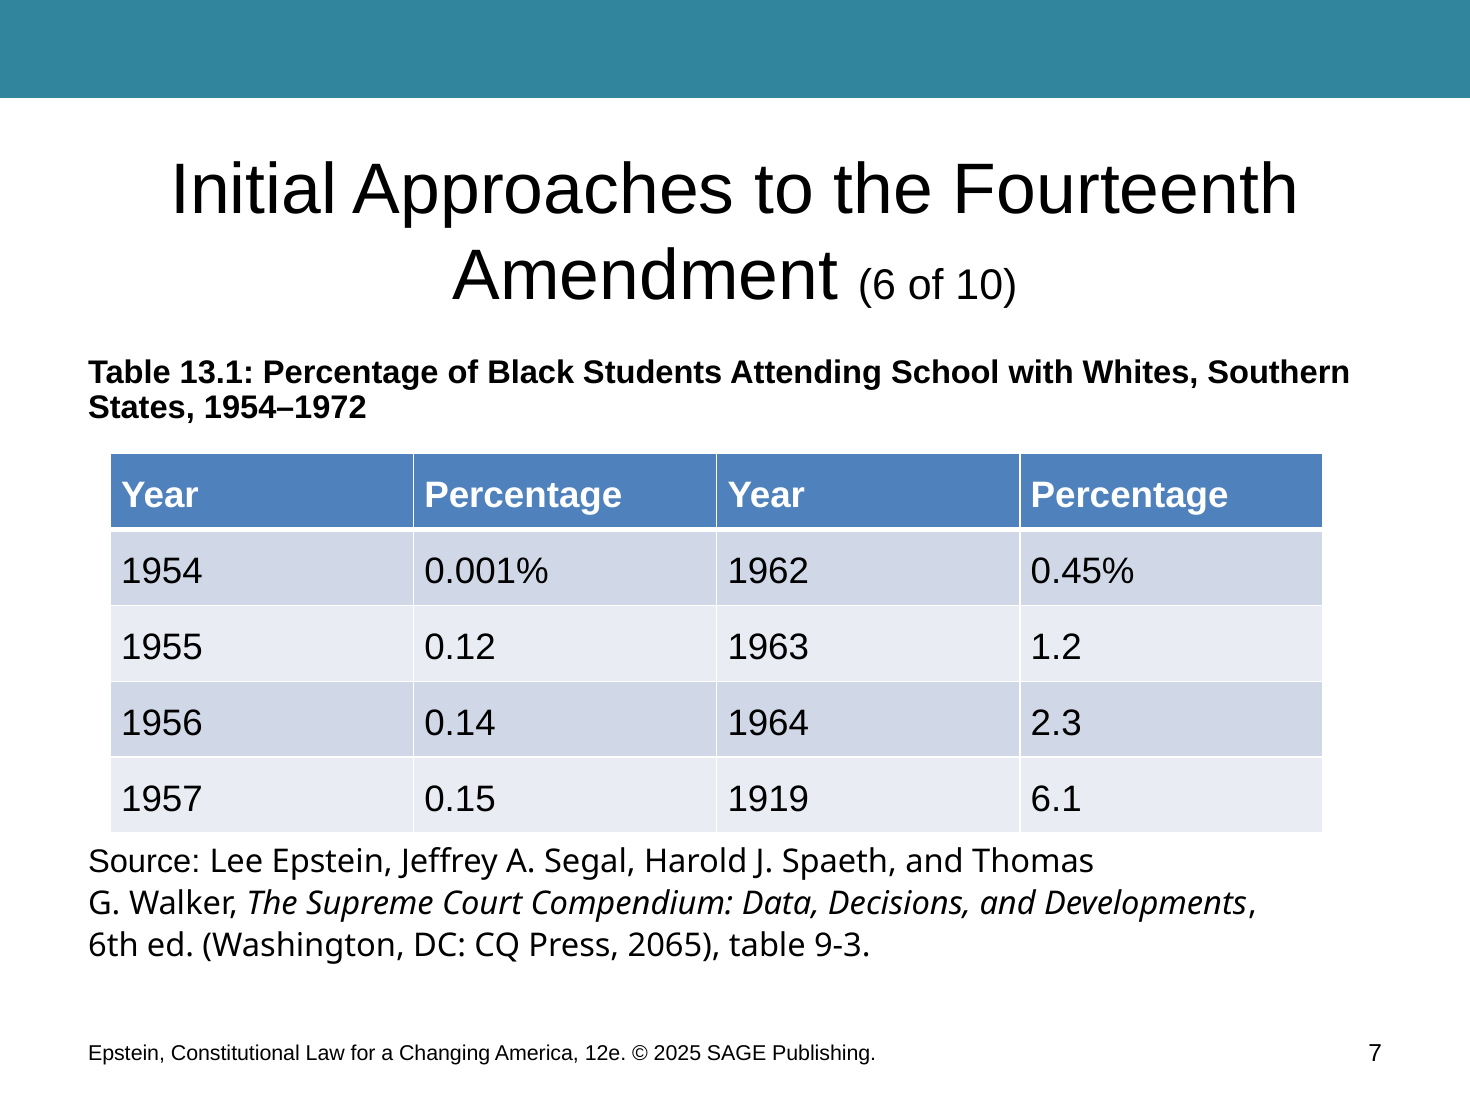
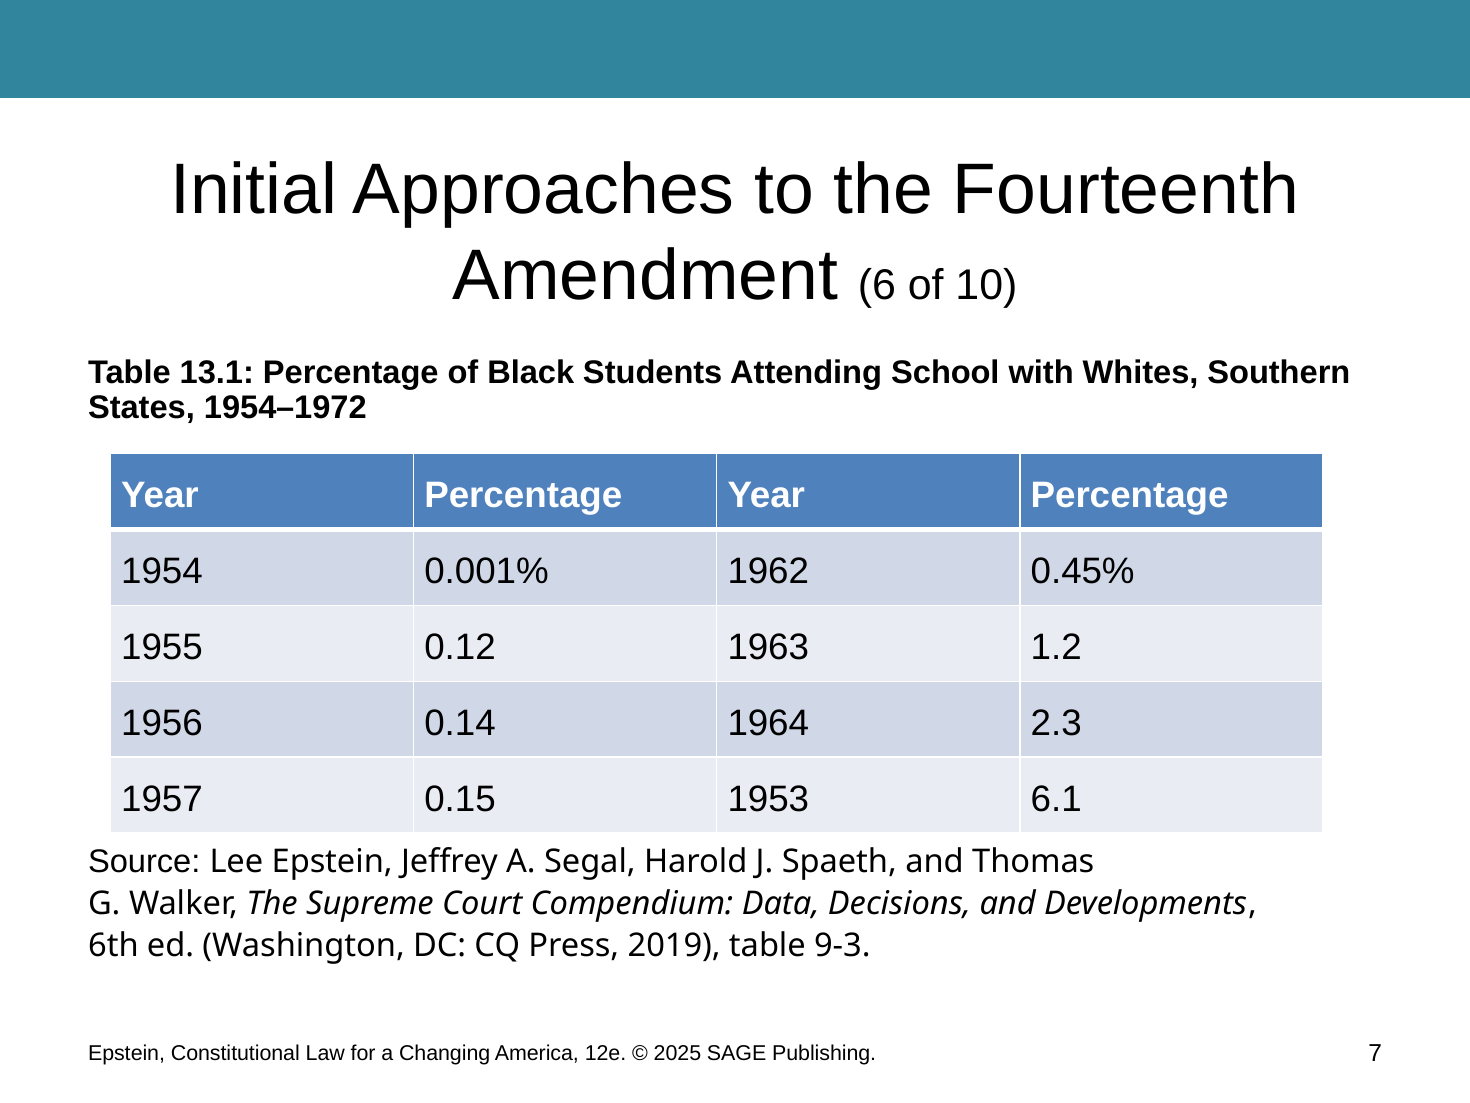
1919: 1919 -> 1953 (768, 799)
2065: 2065 -> 2019 (674, 945)
